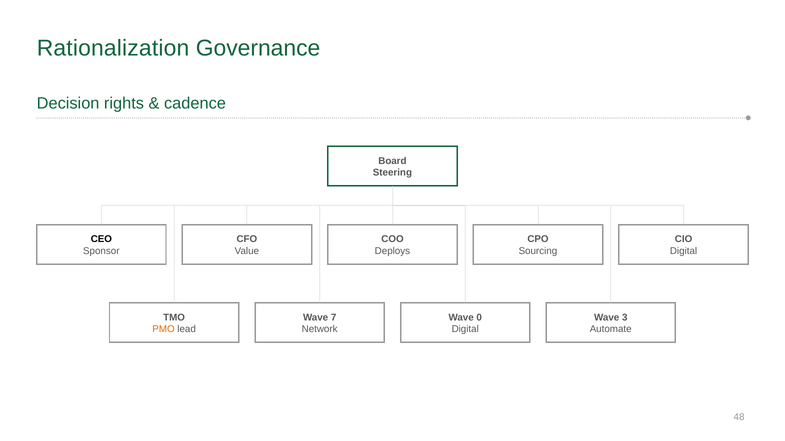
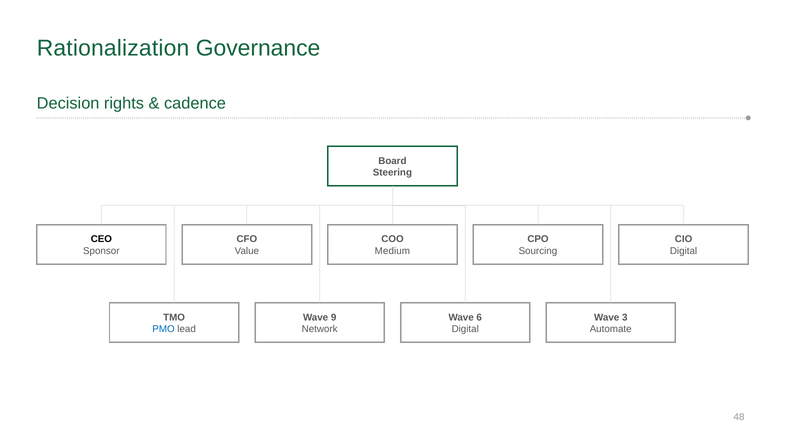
Deploys: Deploys -> Medium (392, 251)
7: 7 -> 9 (334, 318)
0: 0 -> 6 (479, 318)
PMO colour: orange -> blue (164, 330)
